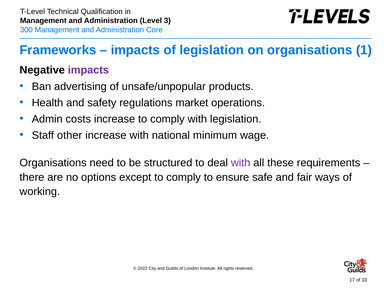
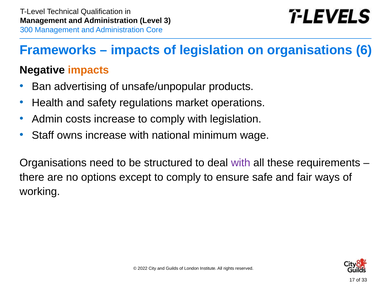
1: 1 -> 6 (364, 50)
impacts colour: purple -> orange (88, 70)
other: other -> owns (70, 135)
